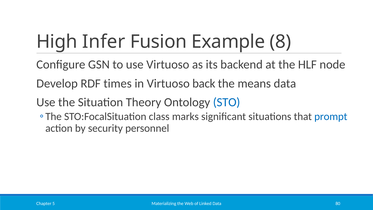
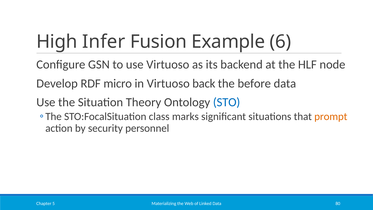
8: 8 -> 6 (280, 42)
times: times -> micro (118, 83)
means: means -> before (254, 83)
prompt colour: blue -> orange (331, 116)
